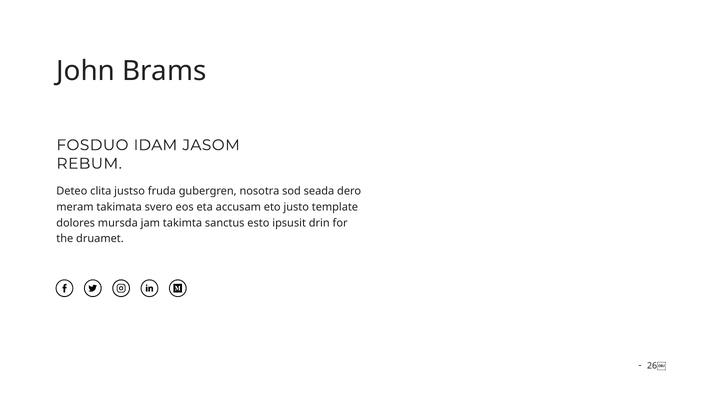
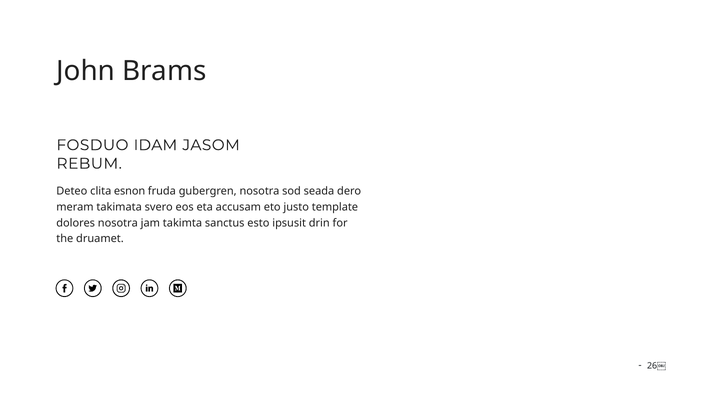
justso: justso -> esnon (130, 191)
dolores mursda: mursda -> nosotra (118, 223)
